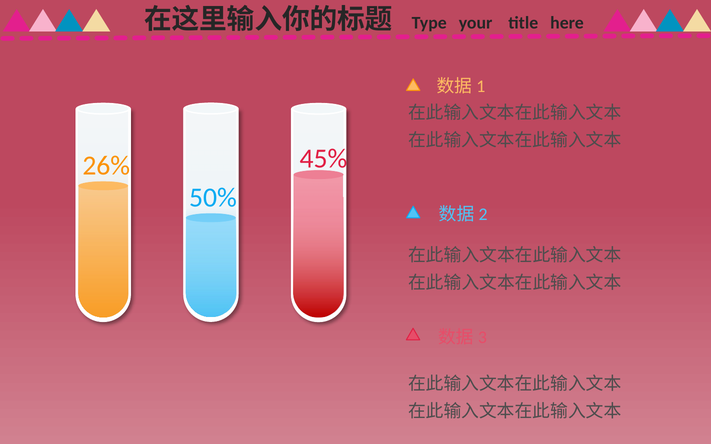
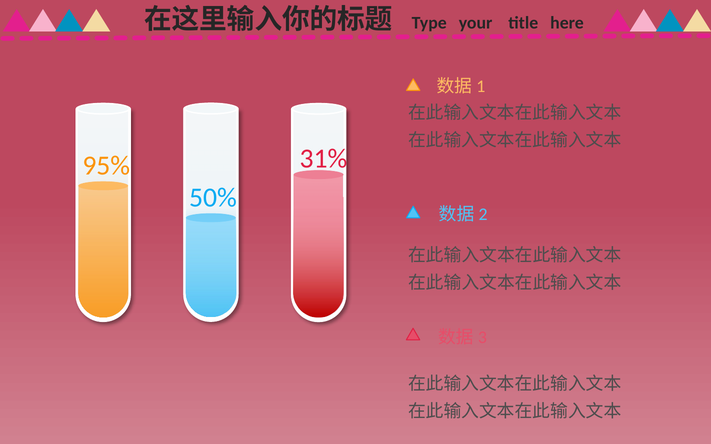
45%: 45% -> 31% (323, 159)
26%: 26% -> 95% (106, 166)
